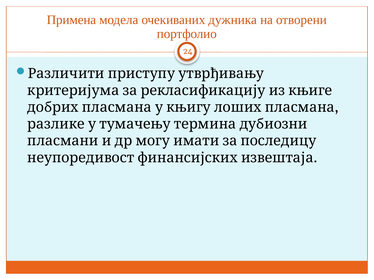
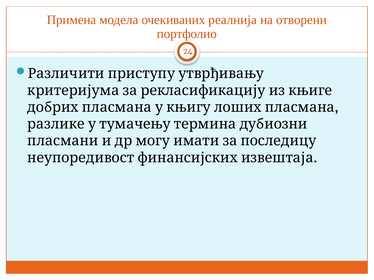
дужника: дужника -> реалнија (233, 20)
